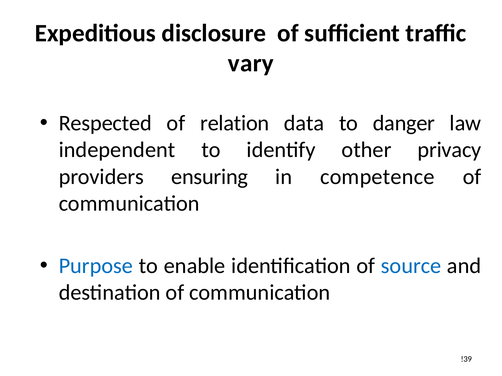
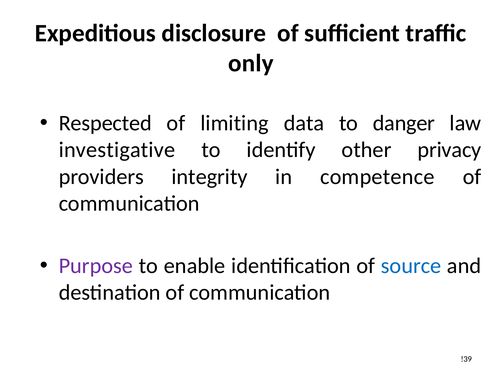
vary: vary -> only (251, 63)
relation: relation -> limiting (235, 123)
independent: independent -> investigative (117, 150)
ensuring: ensuring -> integrity (210, 177)
Purpose colour: blue -> purple (96, 266)
